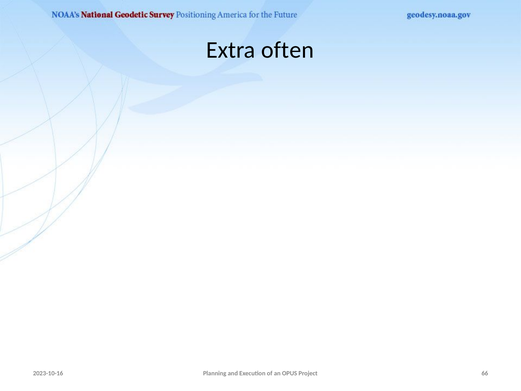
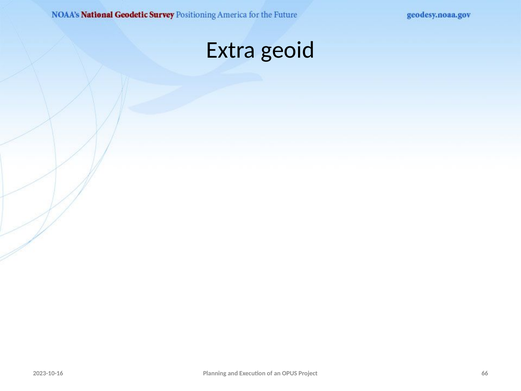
often: often -> geoid (288, 50)
